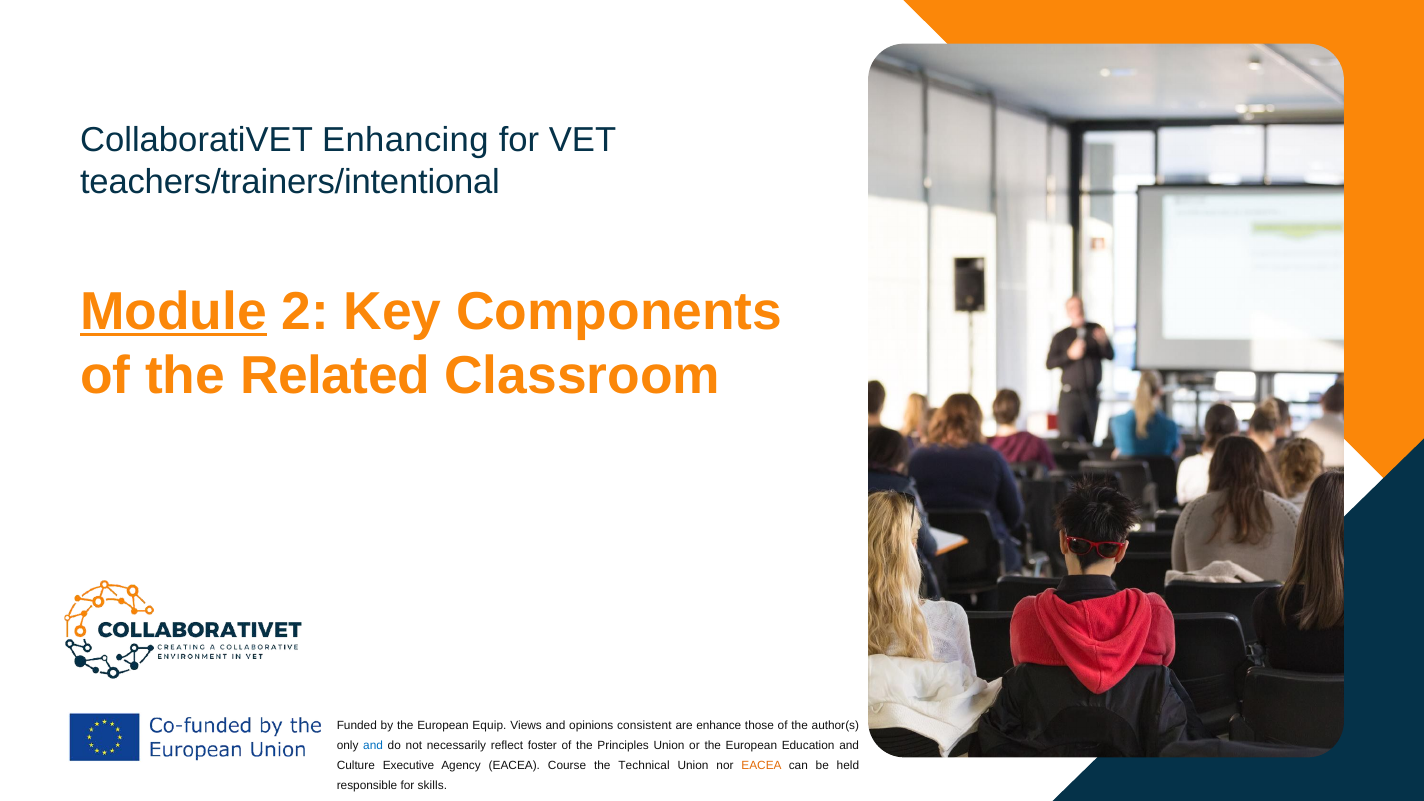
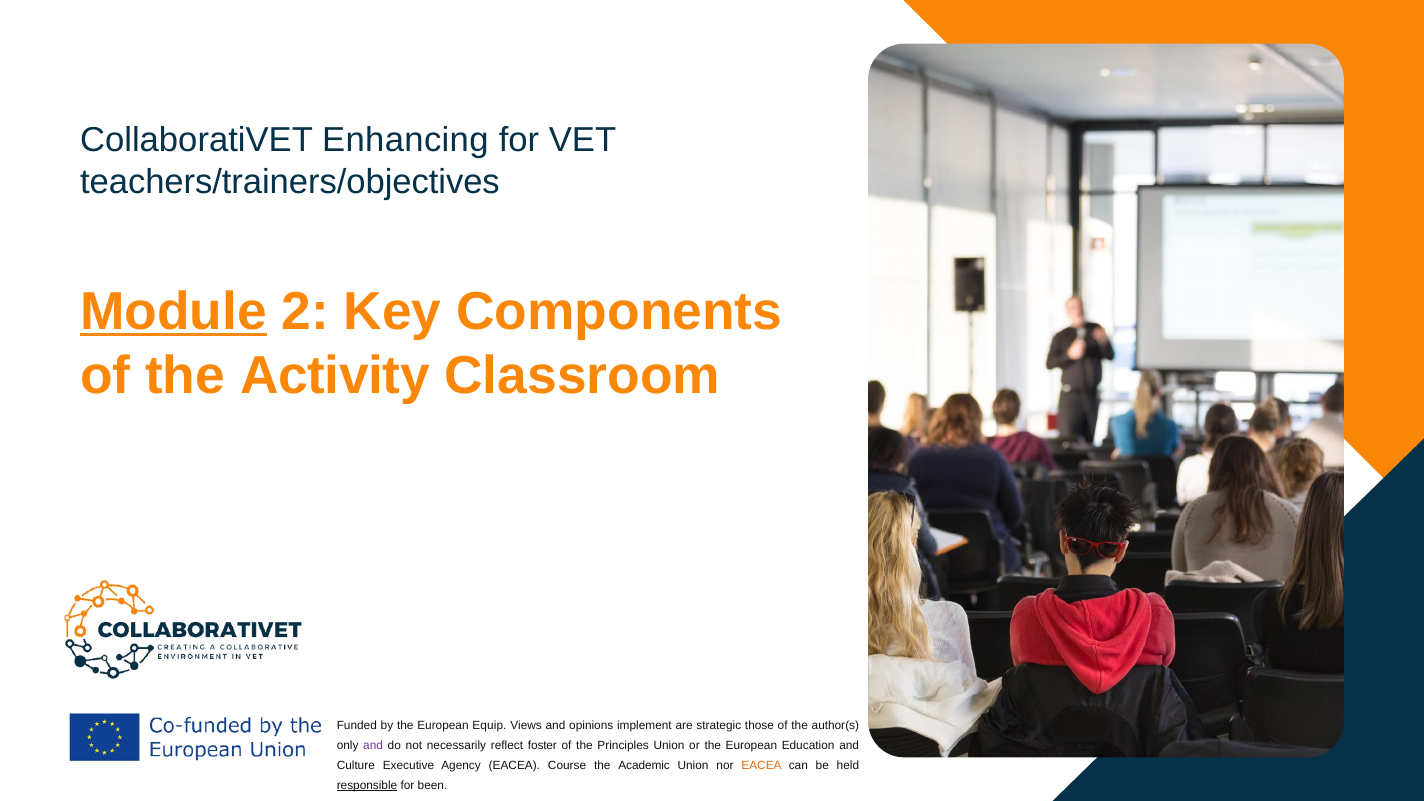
teachers/trainers/intentional: teachers/trainers/intentional -> teachers/trainers/objectives (290, 182)
Related: Related -> Activity (335, 376)
consistent: consistent -> implement (644, 726)
enhance: enhance -> strategic (719, 726)
and colour: blue -> purple (373, 746)
Technical: Technical -> Academic (644, 766)
responsible underline: none -> present (367, 786)
skills: skills -> been (433, 786)
